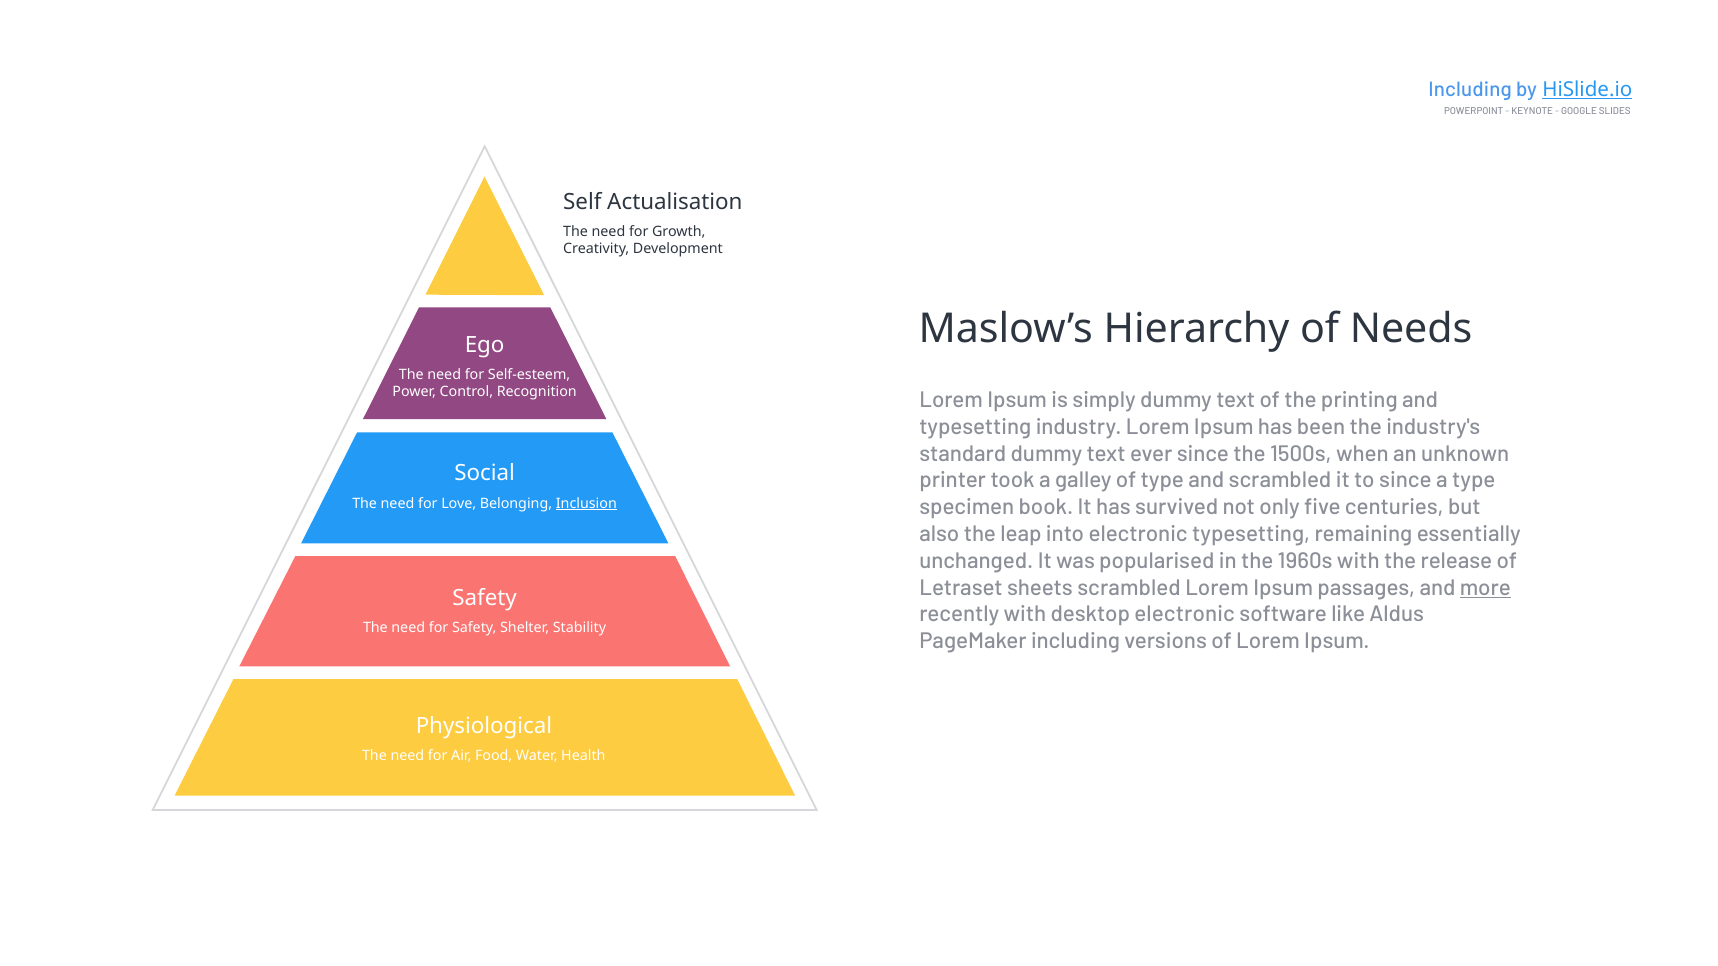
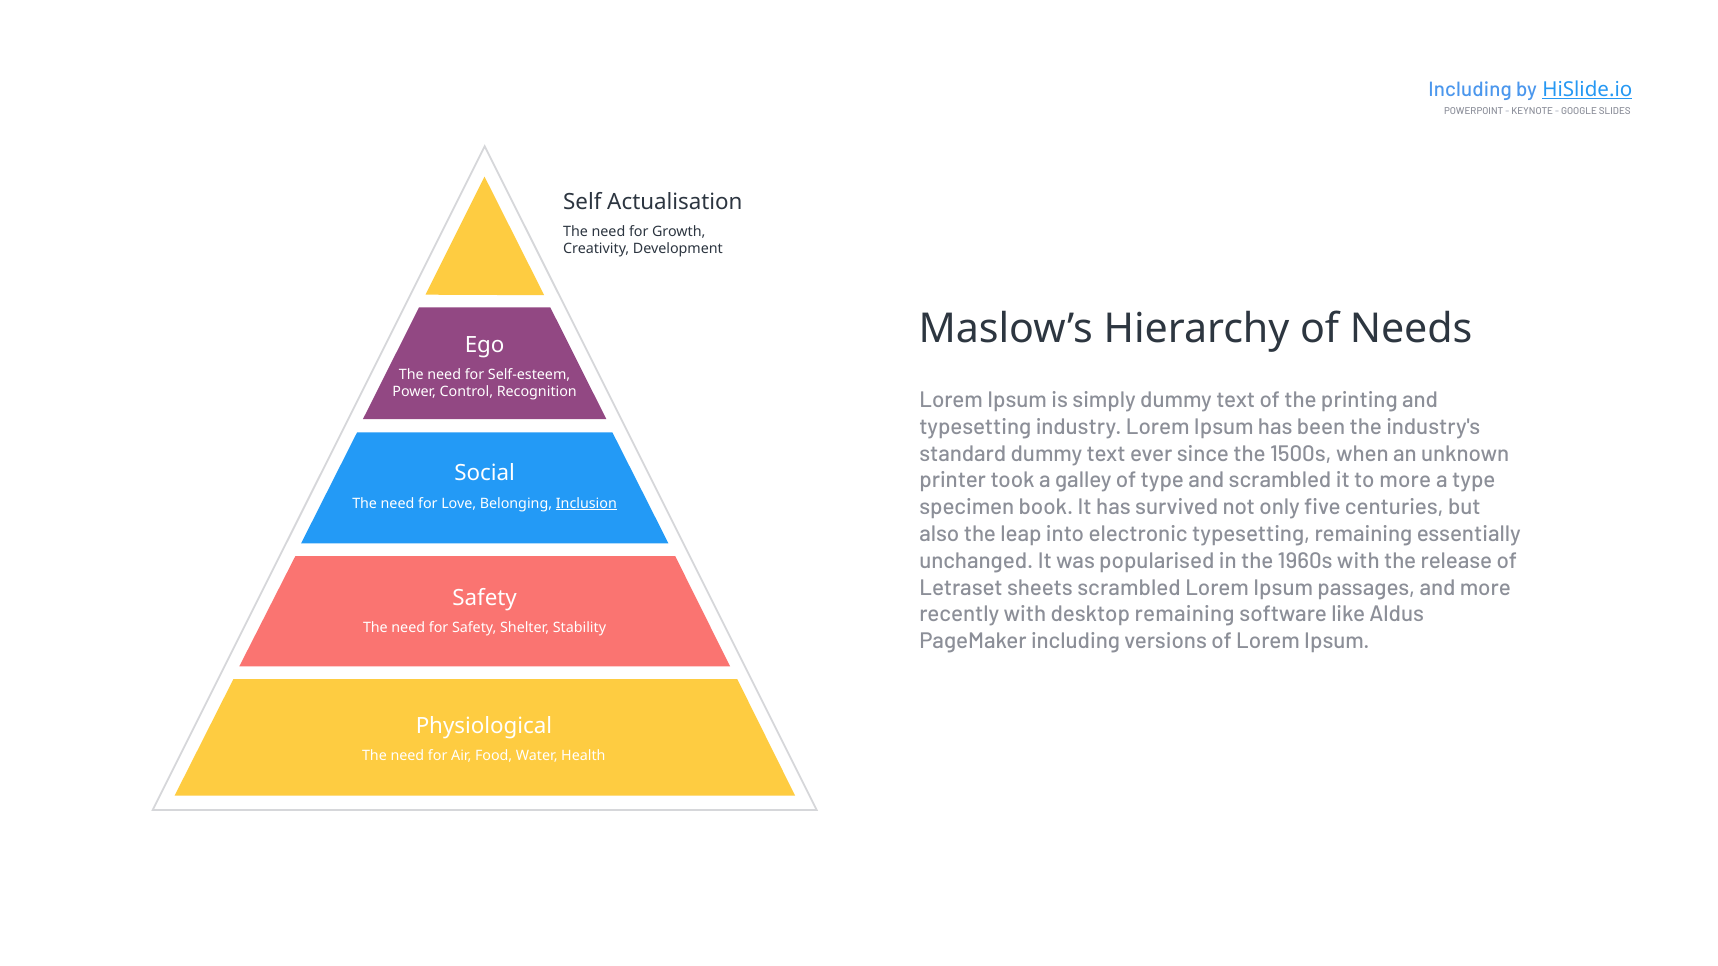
to since: since -> more (1405, 481)
more underline: present -> none (1485, 588)
desktop electronic: electronic -> remaining (1185, 615)
